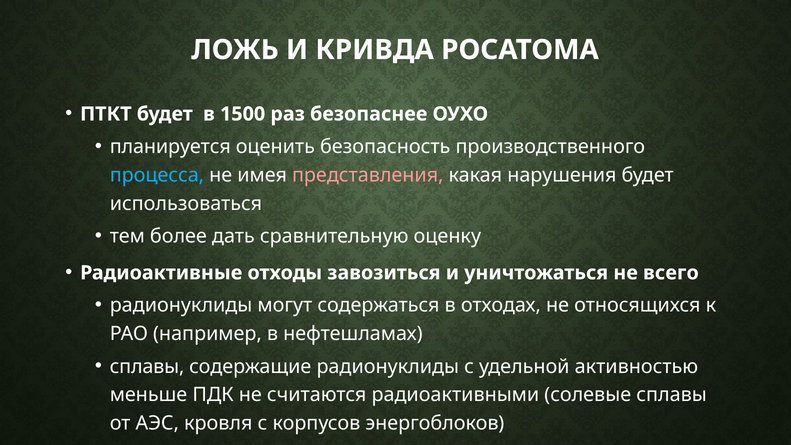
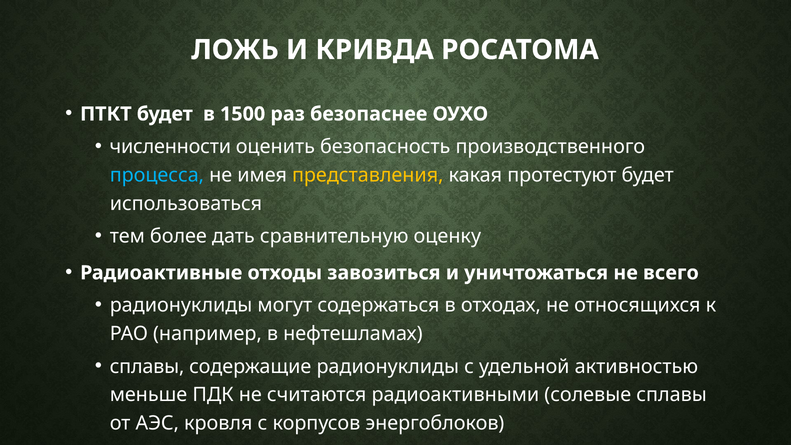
планируется: планируется -> численности (170, 147)
представления colour: pink -> yellow (368, 175)
нарушения: нарушения -> протестуют (562, 175)
